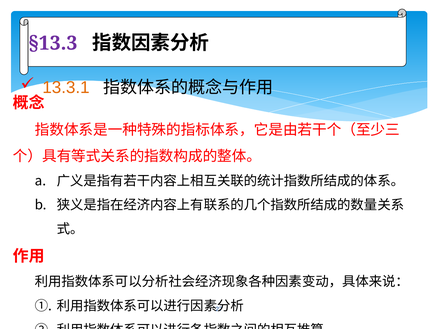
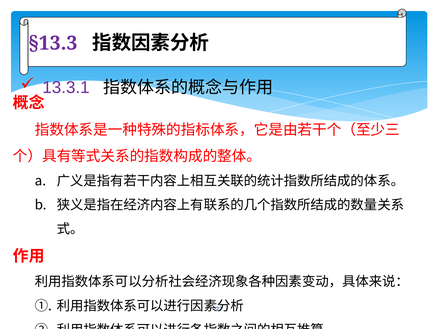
13.3.1 colour: orange -> purple (66, 87)
